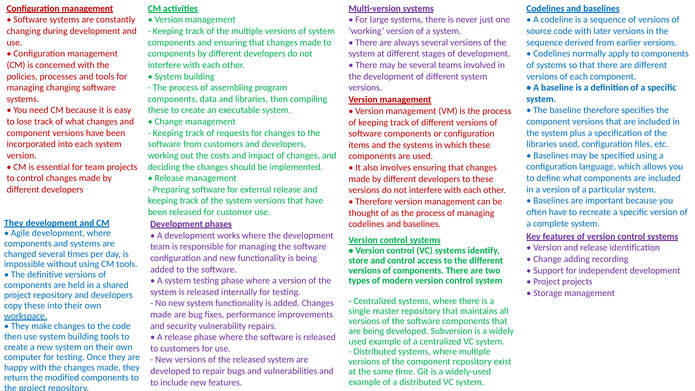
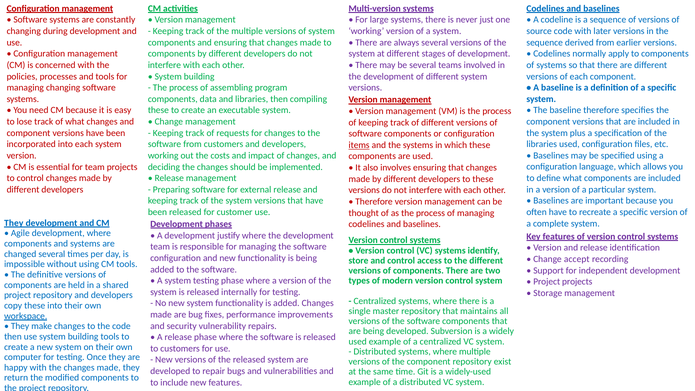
items underline: none -> present (359, 145)
works: works -> justify (229, 235)
adding: adding -> accept (577, 259)
